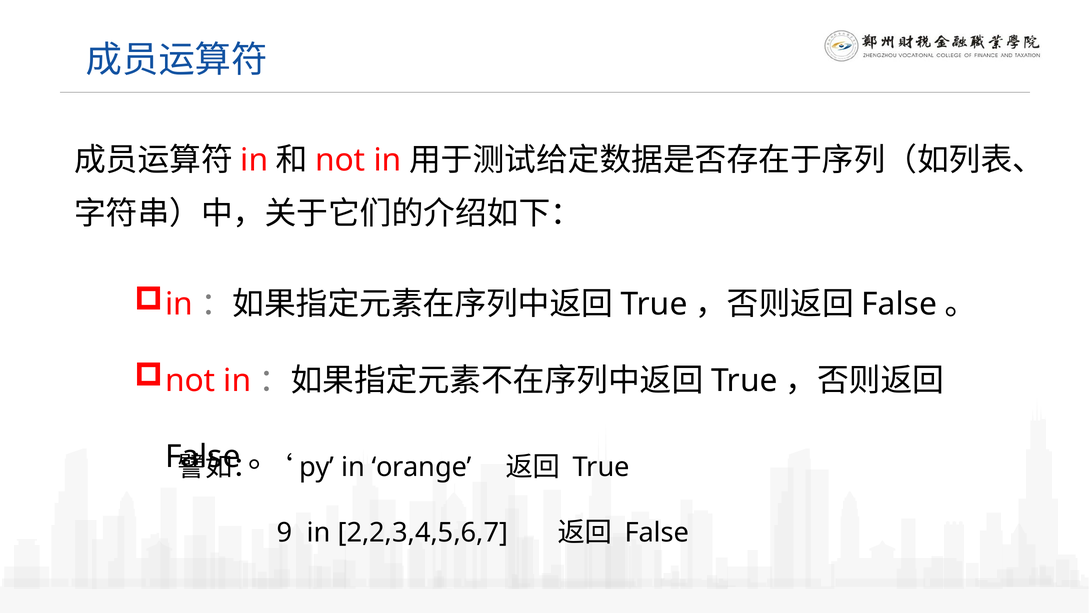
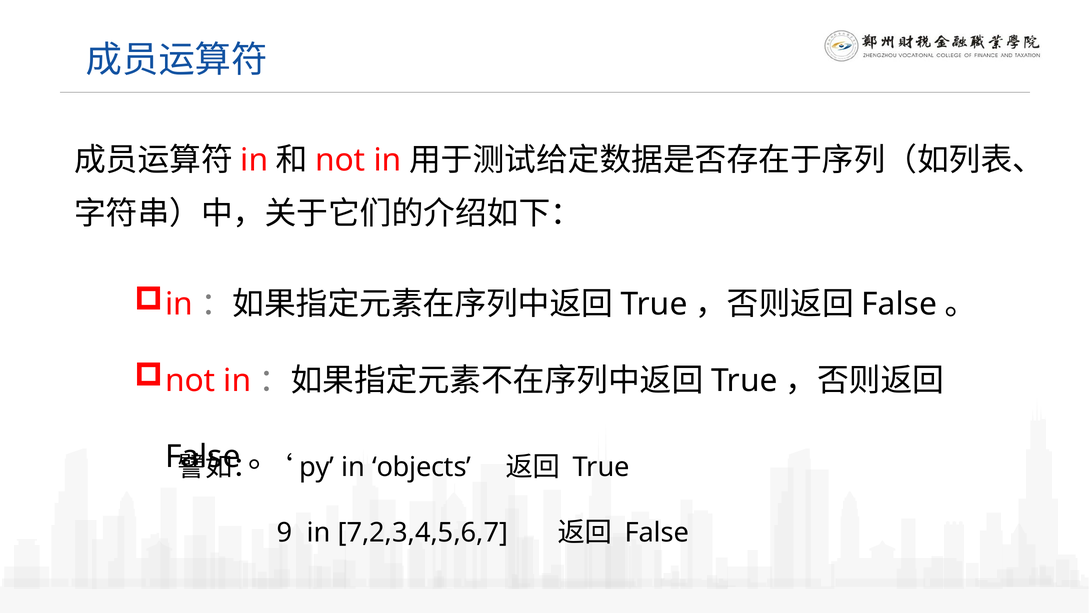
orange: orange -> objects (422, 467)
2,2,3,4,5,6,7: 2,2,3,4,5,6,7 -> 7,2,3,4,5,6,7 (423, 533)
